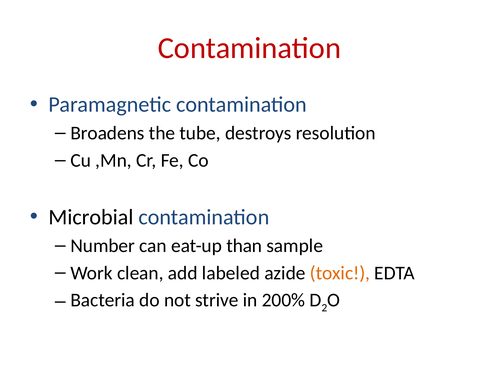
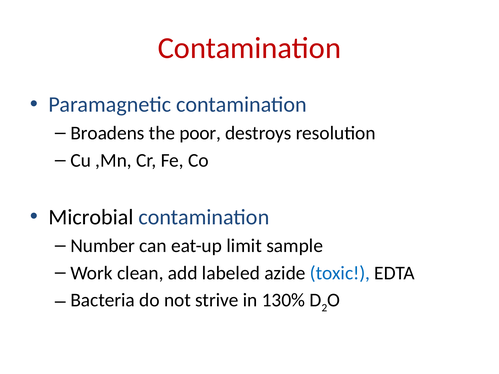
tube: tube -> poor (200, 133)
than: than -> limit (244, 246)
toxic colour: orange -> blue (340, 273)
200%: 200% -> 130% (283, 300)
